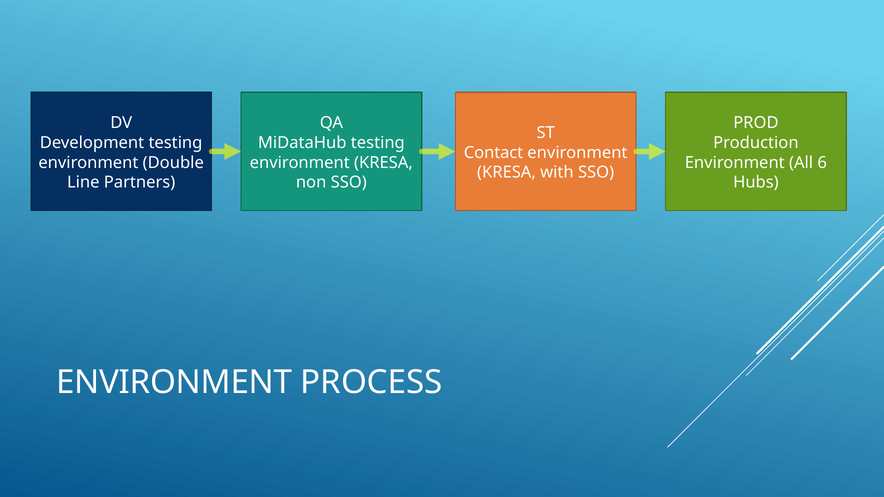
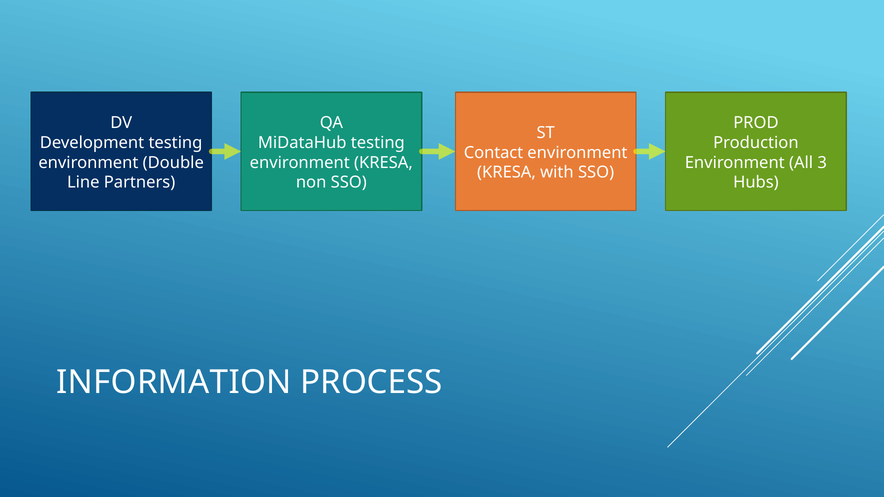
6: 6 -> 3 (822, 163)
ENVIRONMENT: ENVIRONMENT -> INFORMATION (174, 382)
